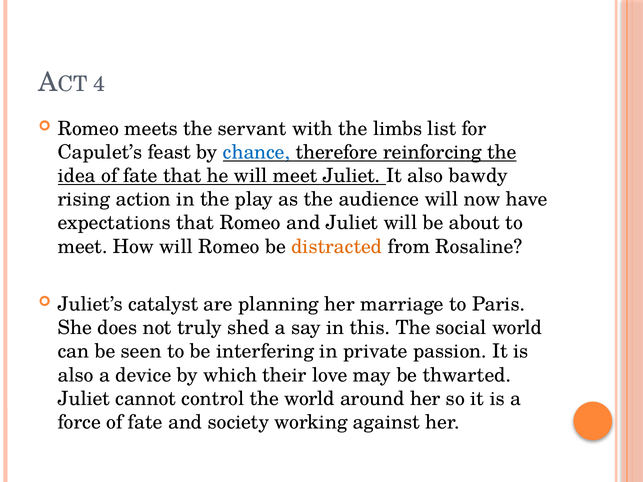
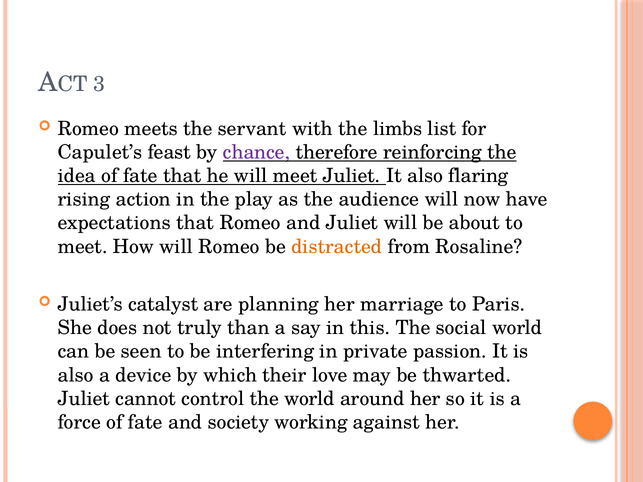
4: 4 -> 3 (99, 84)
chance colour: blue -> purple (257, 152)
bawdy: bawdy -> flaring (478, 176)
shed: shed -> than (248, 328)
